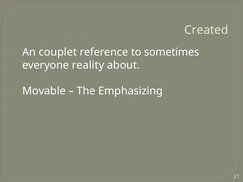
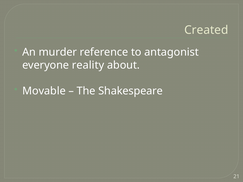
couplet: couplet -> murder (58, 52)
sometimes: sometimes -> antagonist (172, 52)
Emphasizing: Emphasizing -> Shakespeare (131, 91)
